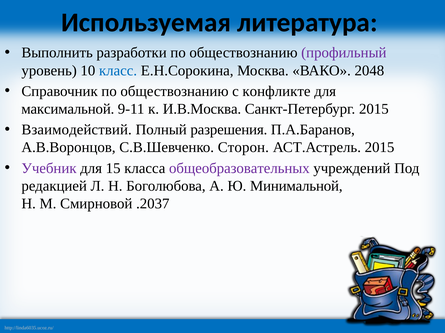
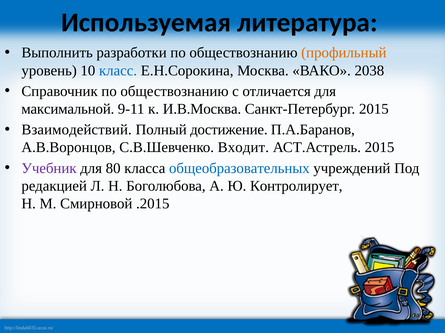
профильный colour: purple -> orange (344, 53)
2048: 2048 -> 2038 (369, 71)
конфликте: конфликте -> отличается (277, 91)
разрешения: разрешения -> достижение (229, 130)
Сторон: Сторон -> Входит (243, 148)
15: 15 -> 80 (113, 169)
общеобразовательных colour: purple -> blue (239, 169)
Минимальной: Минимальной -> Контролирует (296, 186)
.2037: .2037 -> .2015 (153, 204)
